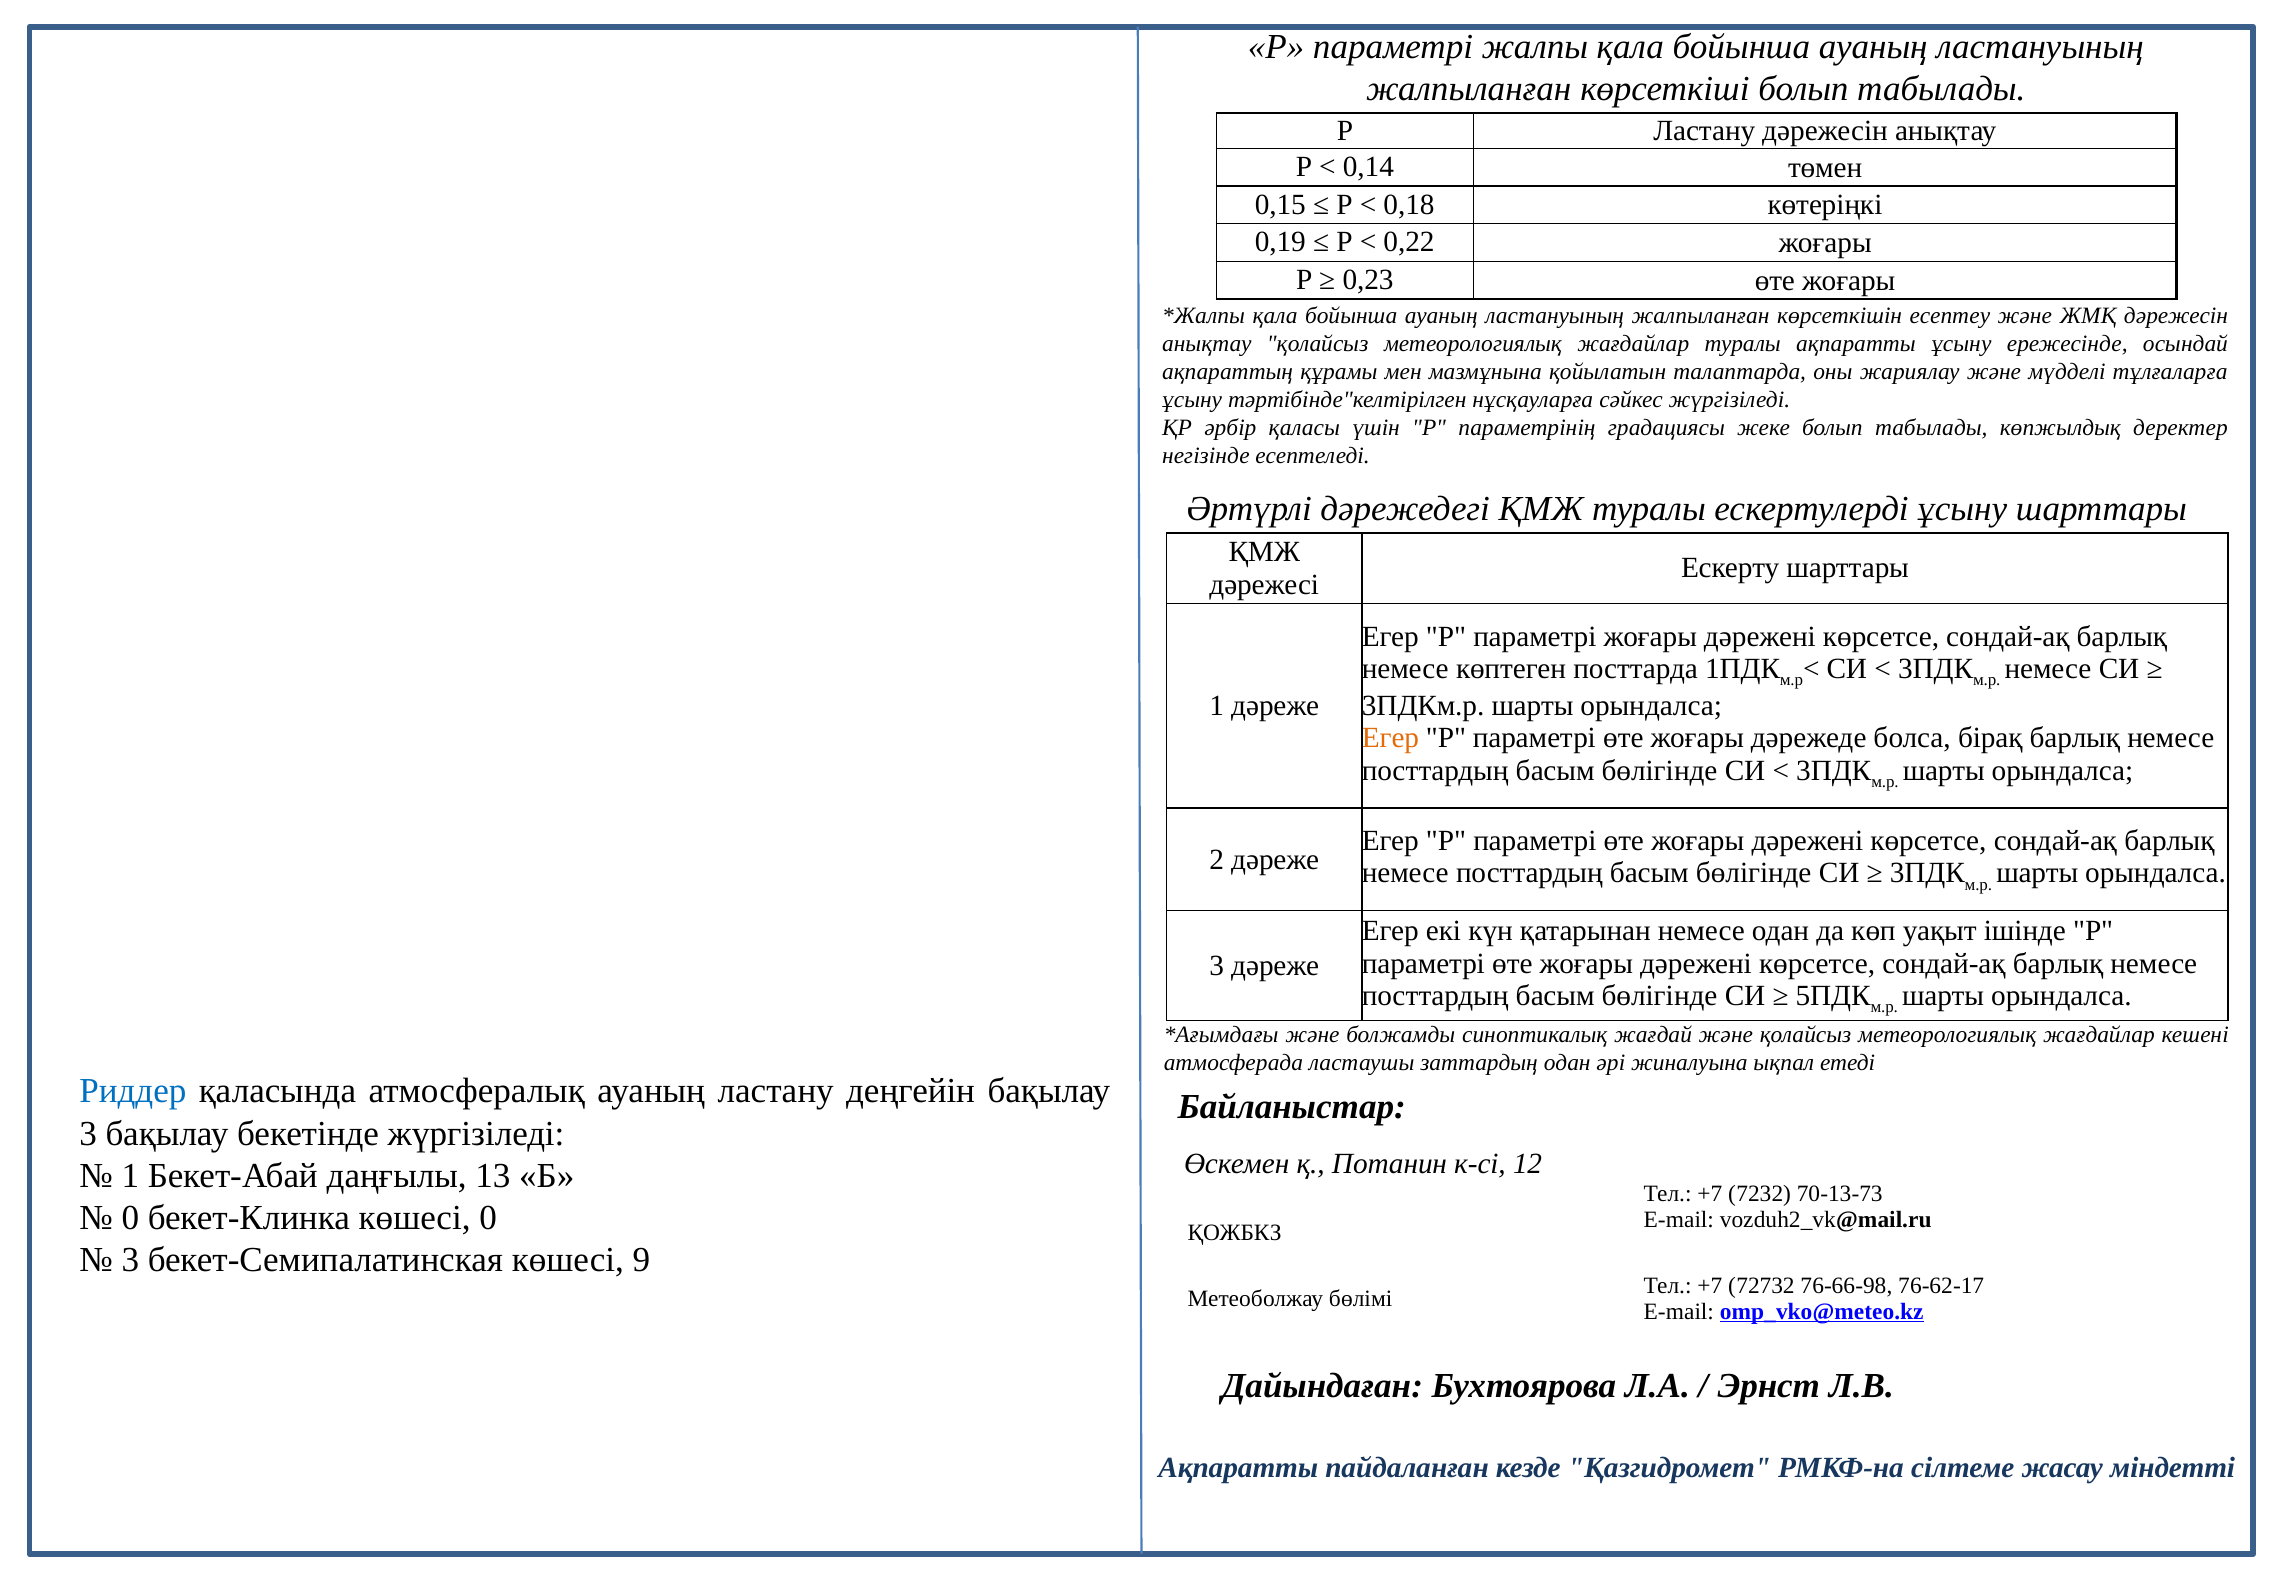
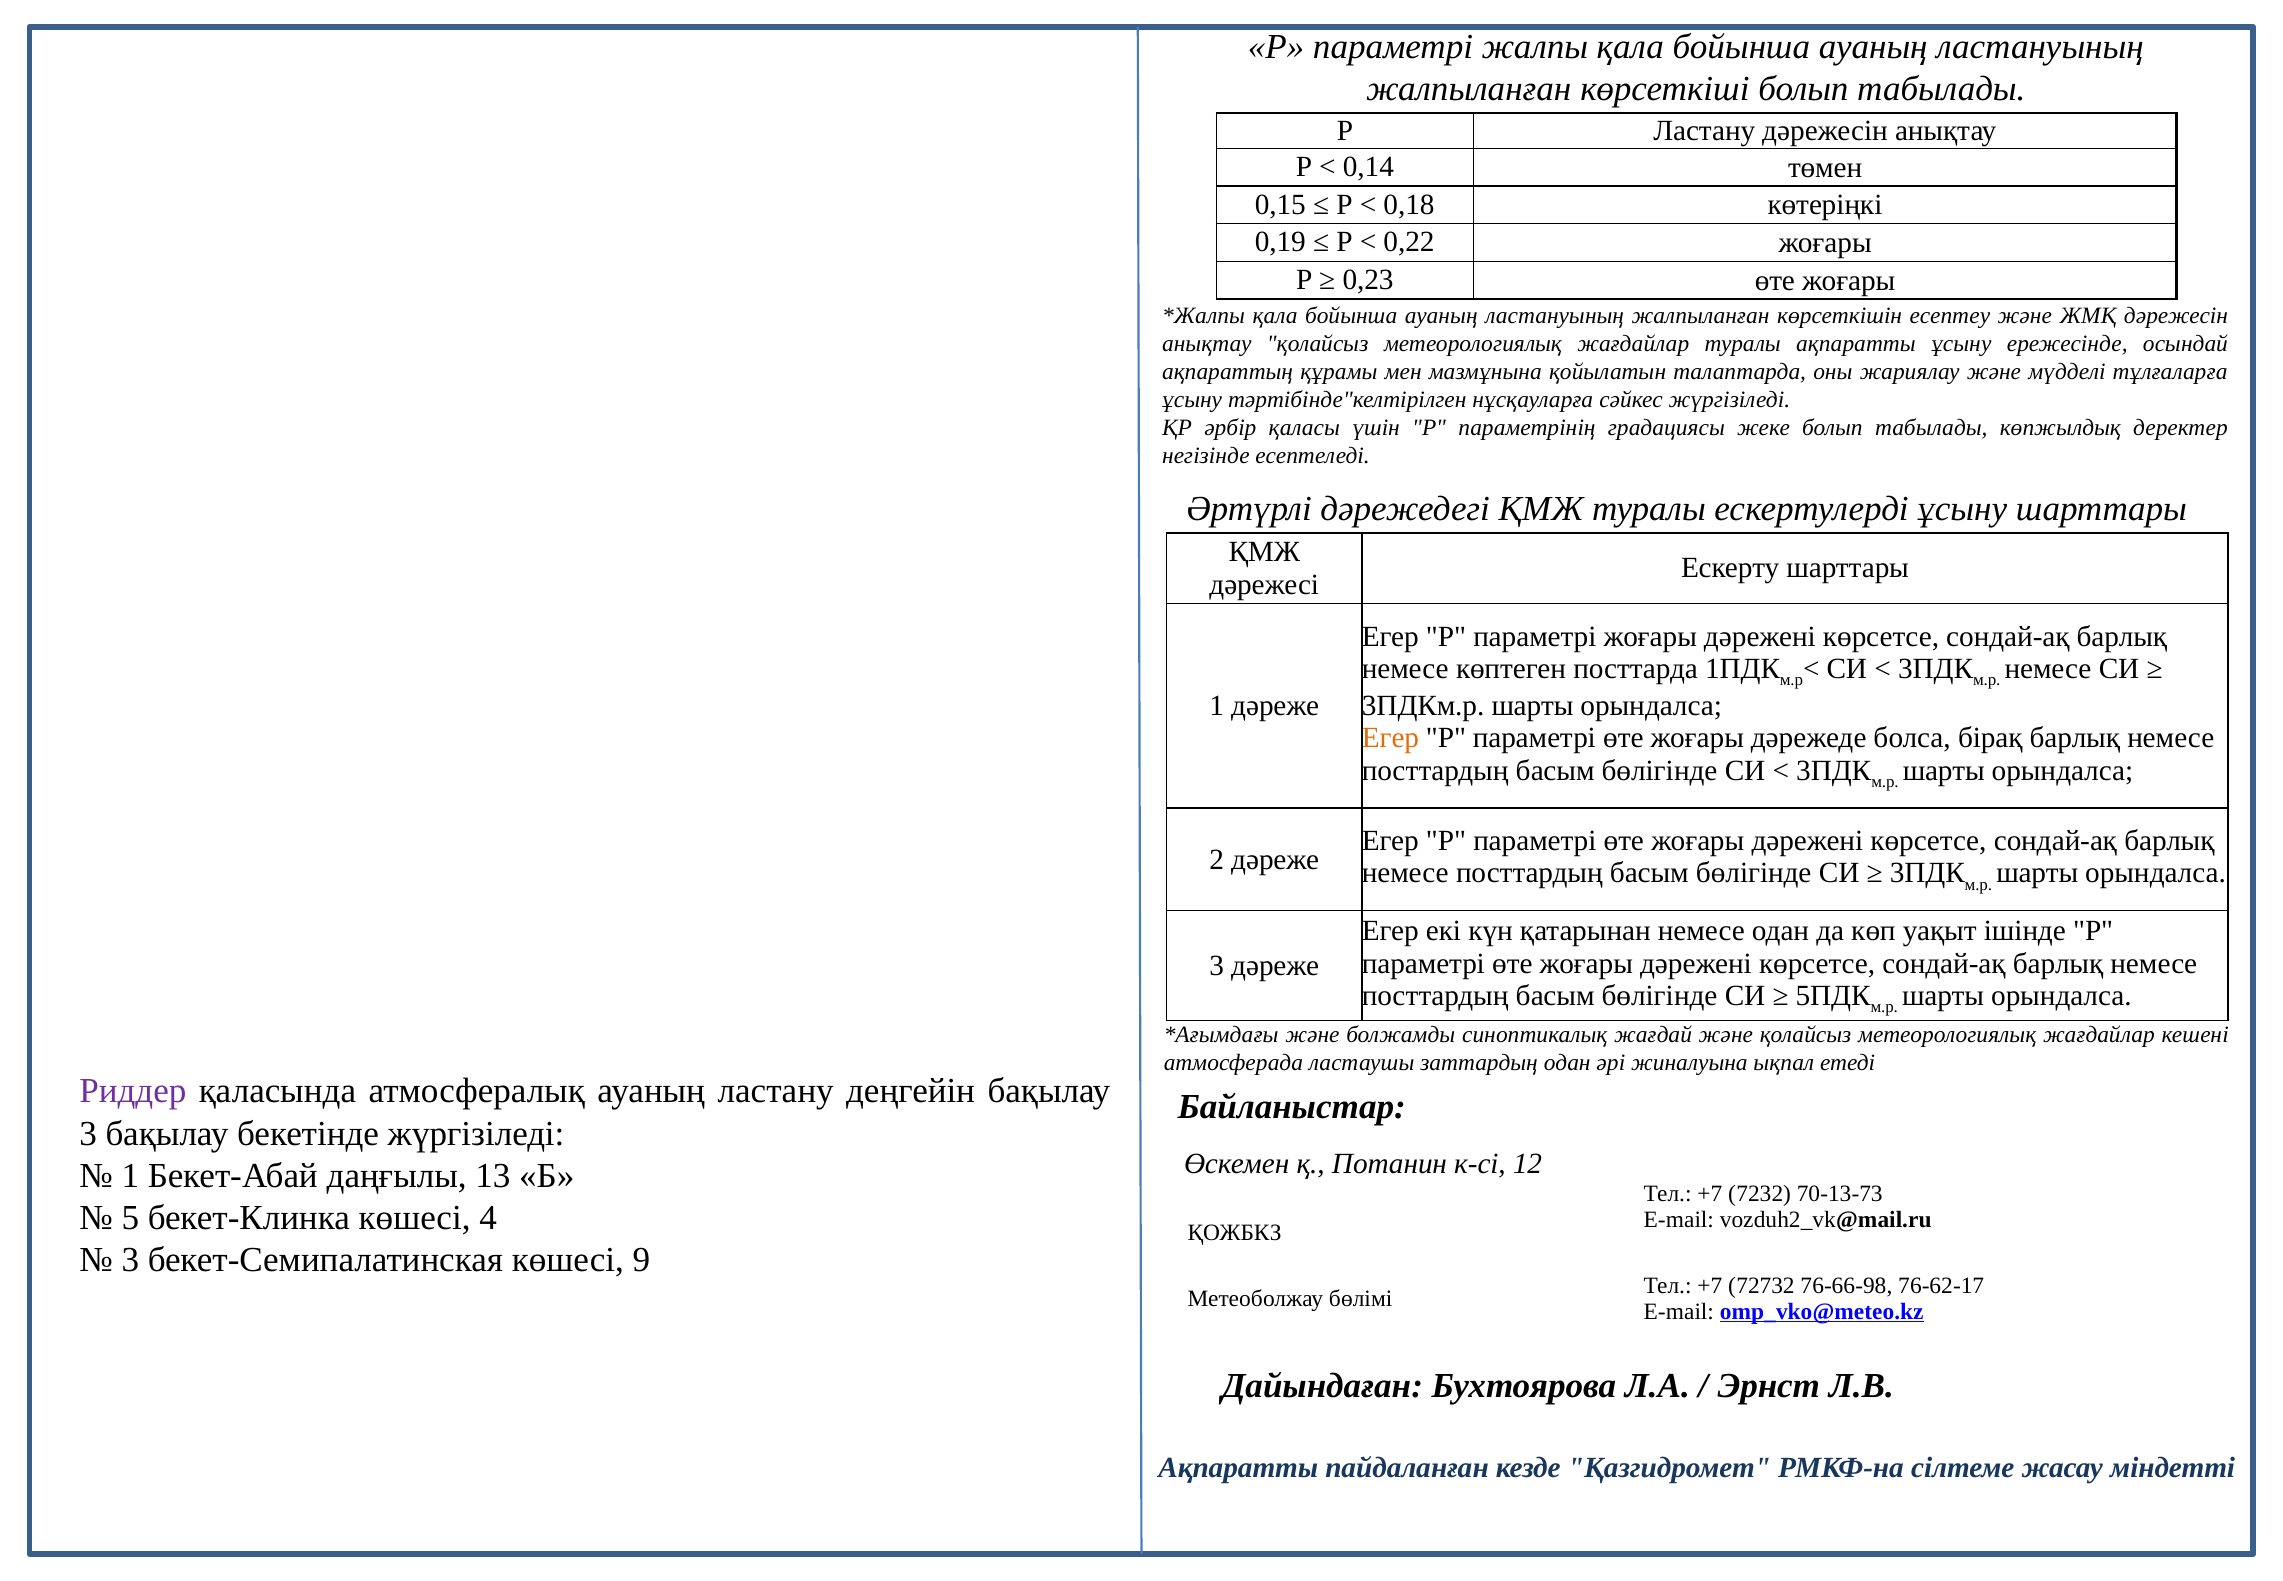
Риддер colour: blue -> purple (133, 1091)
0: 0 -> 5 (130, 1217)
көшесі 0: 0 -> 4 (488, 1217)
